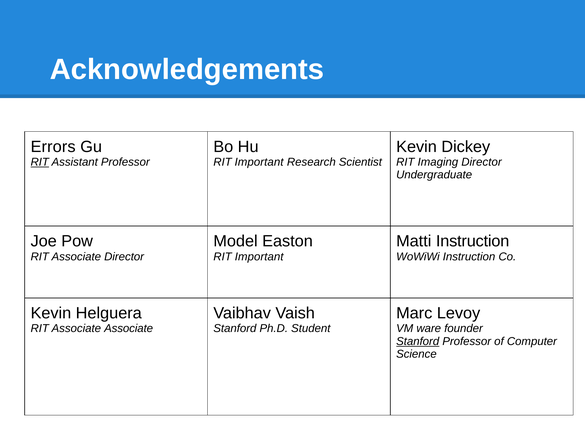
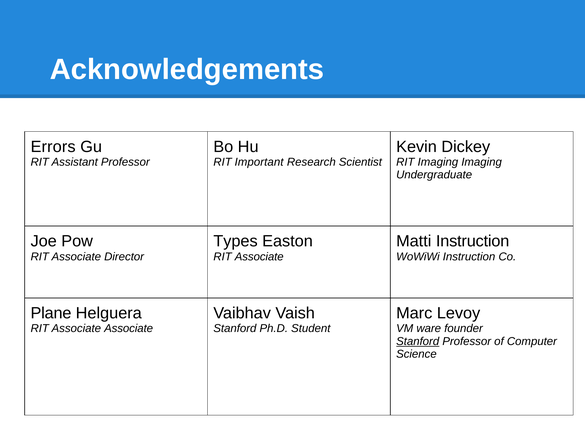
RIT underline: present -> none (40, 162)
Imaging Director: Director -> Imaging (482, 162)
Model: Model -> Types (236, 241)
Important: Important -> Associate (259, 256)
Kevin: Kevin -> Plane (51, 313)
